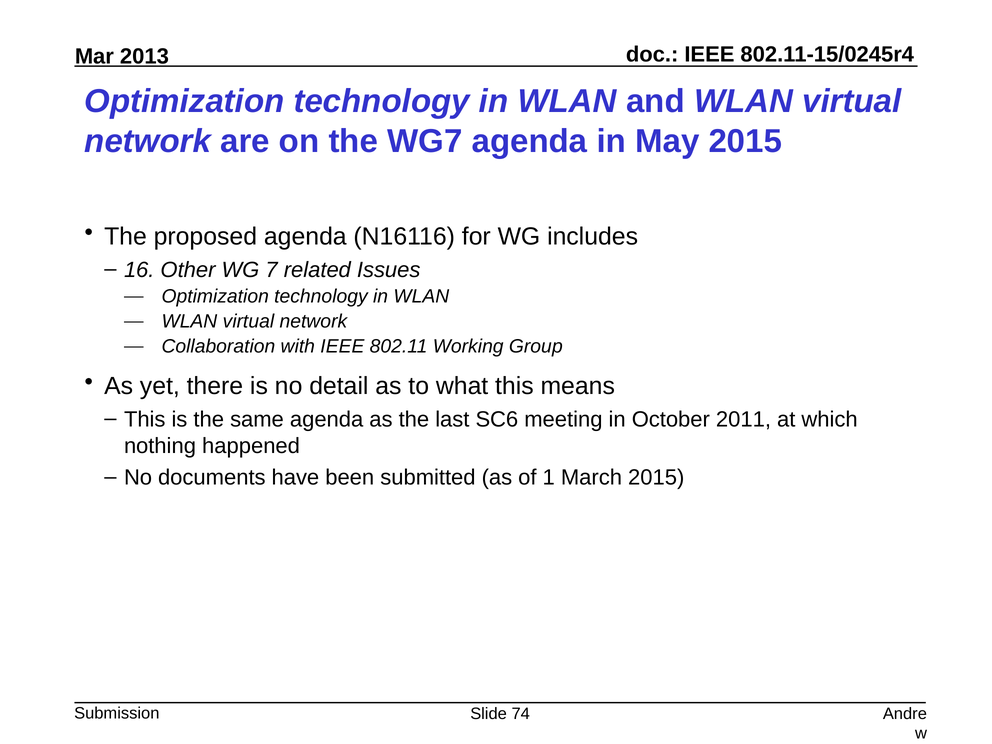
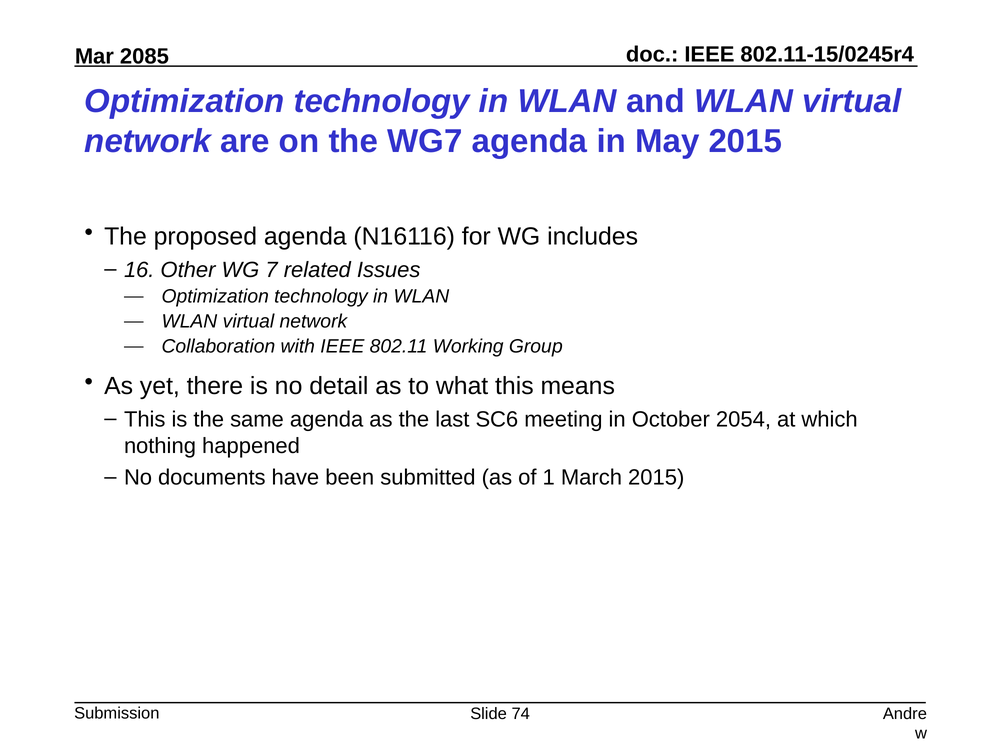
2013: 2013 -> 2085 (144, 56)
2011: 2011 -> 2054 (743, 419)
